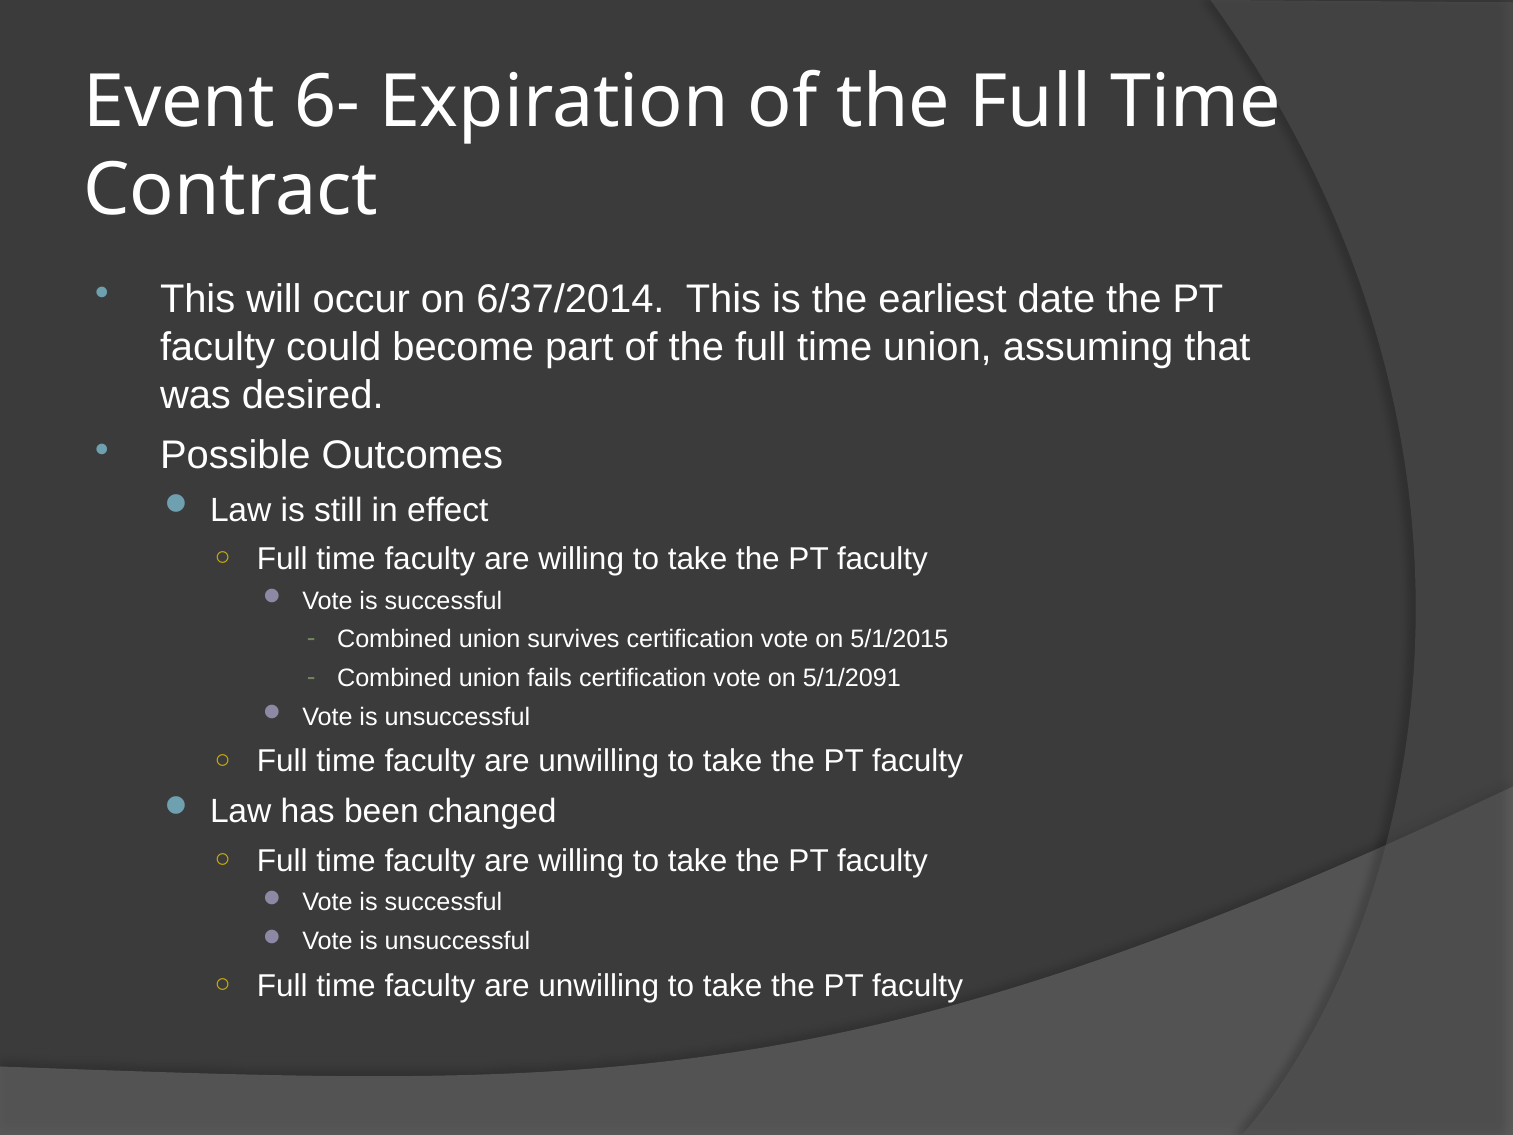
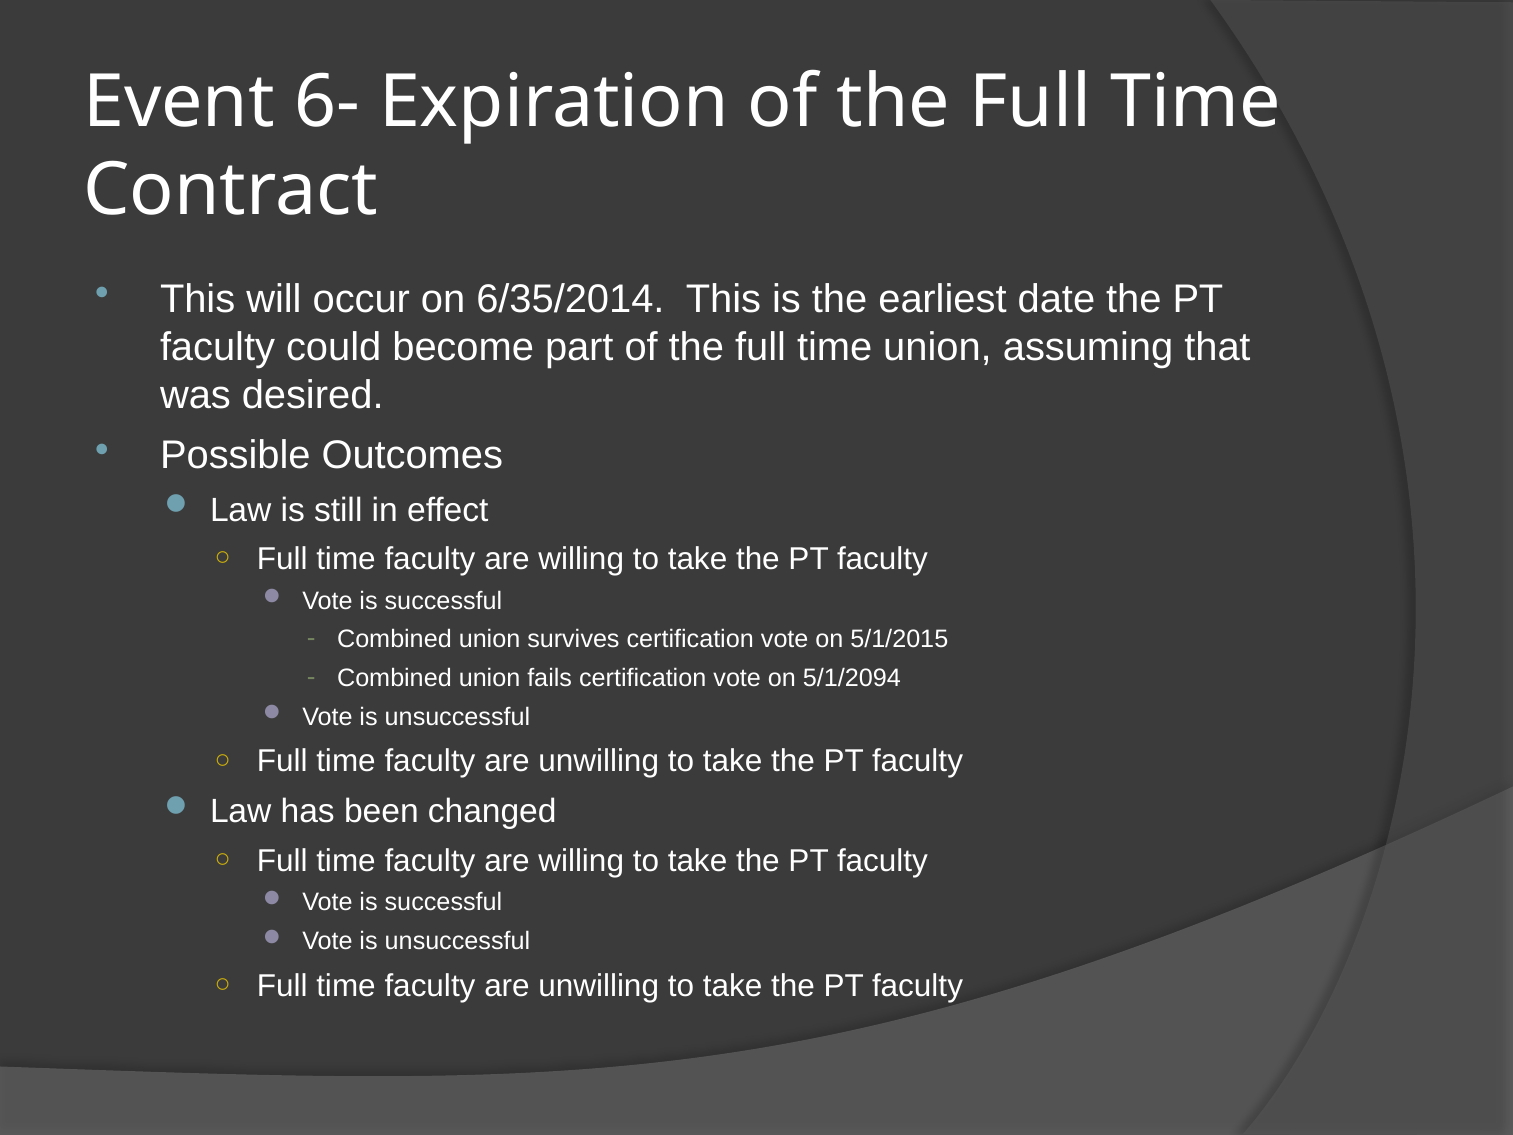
6/37/2014: 6/37/2014 -> 6/35/2014 (570, 299)
5/1/2091: 5/1/2091 -> 5/1/2094 (852, 678)
